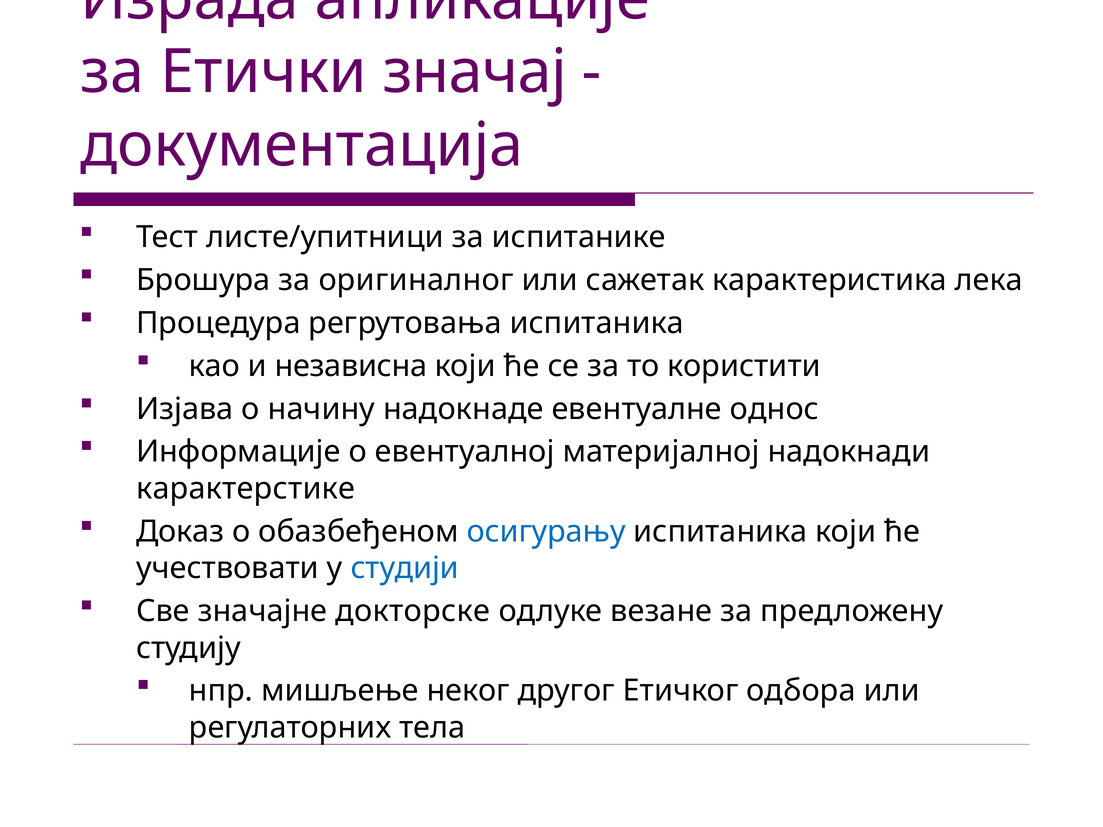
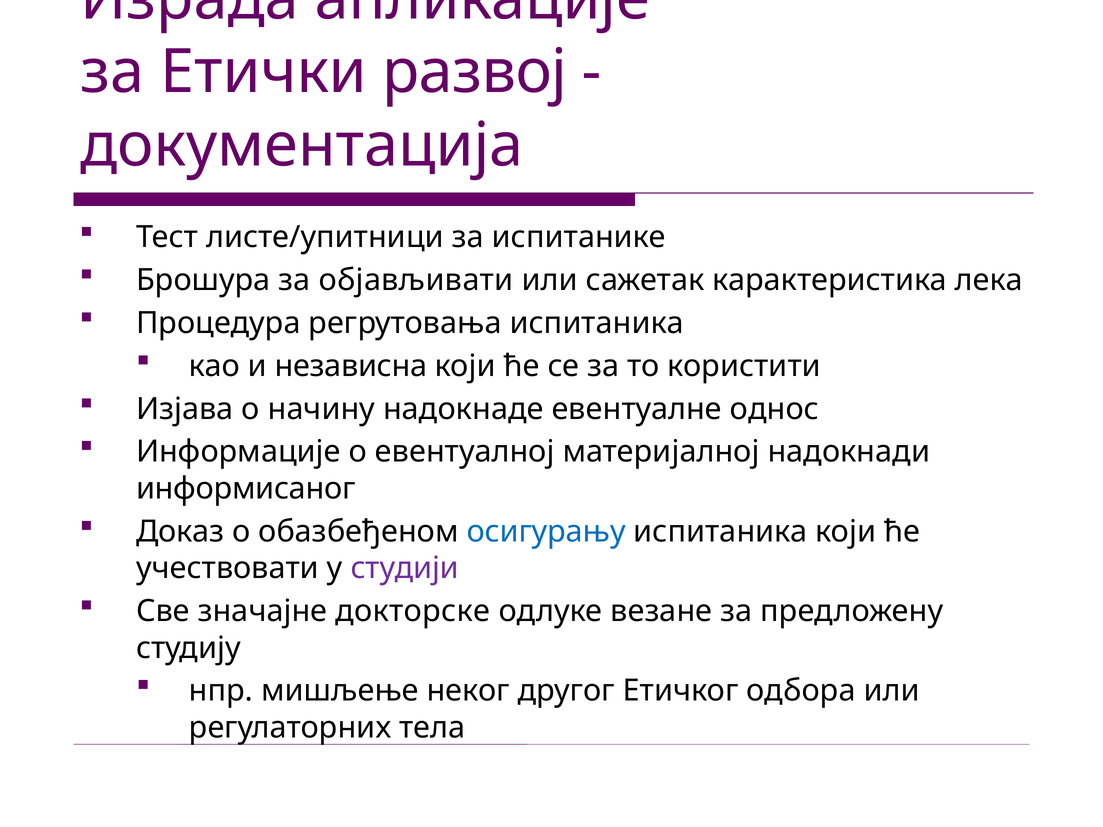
значај: значај -> развој (475, 72)
оригиналног: оригиналног -> објављивати (416, 280)
карактерстике: карактерстике -> информисаног (246, 489)
студији colour: blue -> purple (405, 568)
